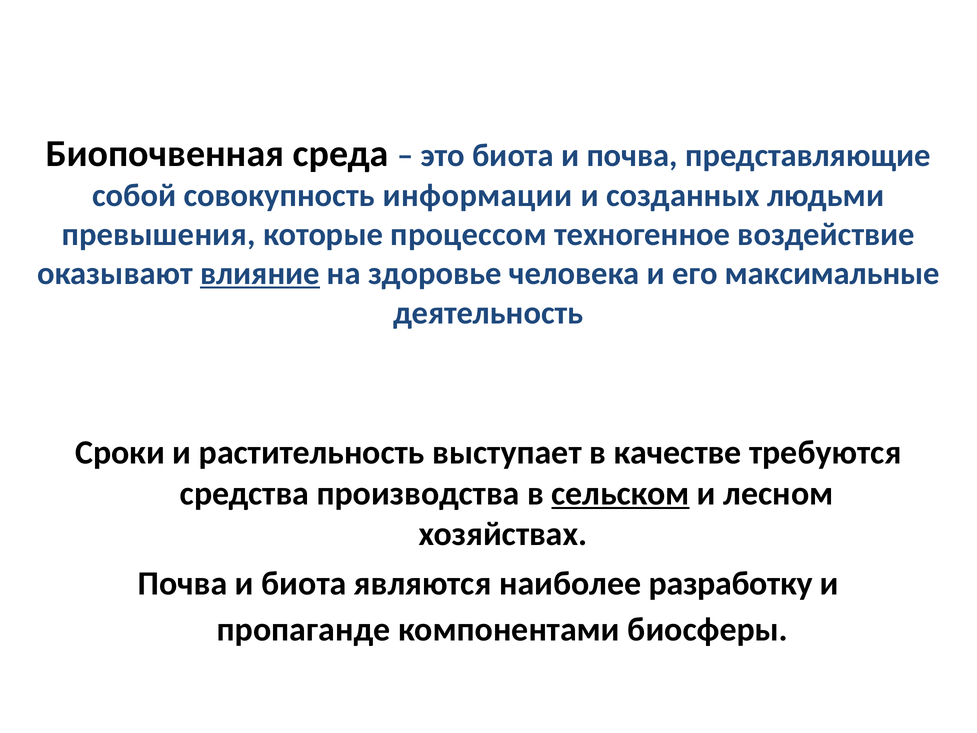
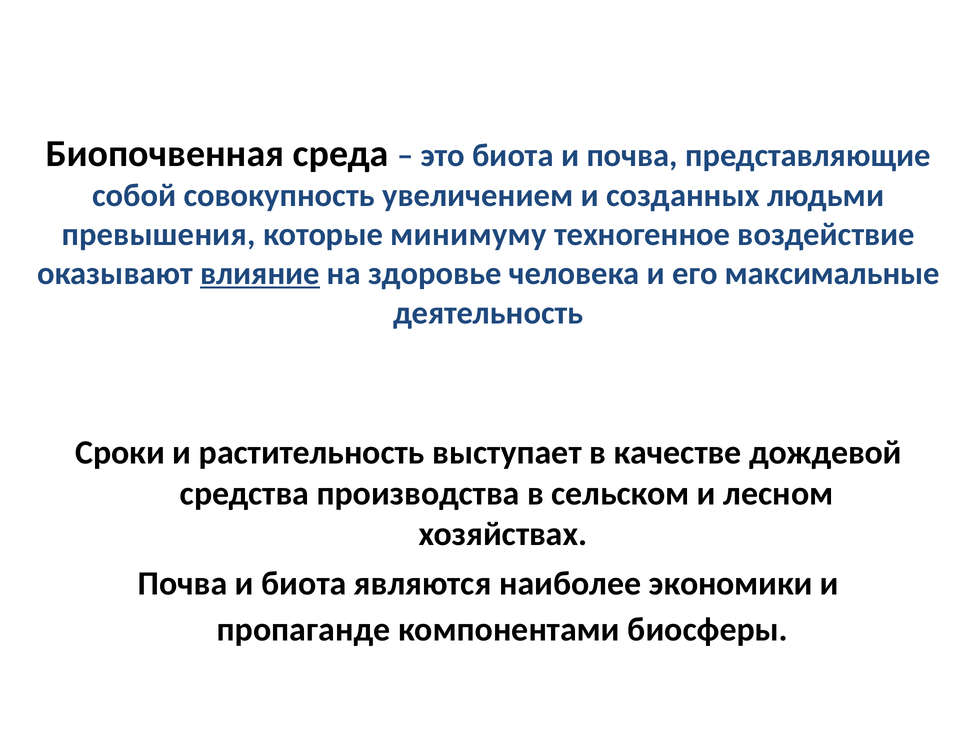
информации: информации -> увеличением (478, 195)
процессом: процессом -> минимуму (469, 235)
требуются: требуются -> дождевой (825, 452)
сельском underline: present -> none (620, 493)
разработку: разработку -> экономики (731, 583)
